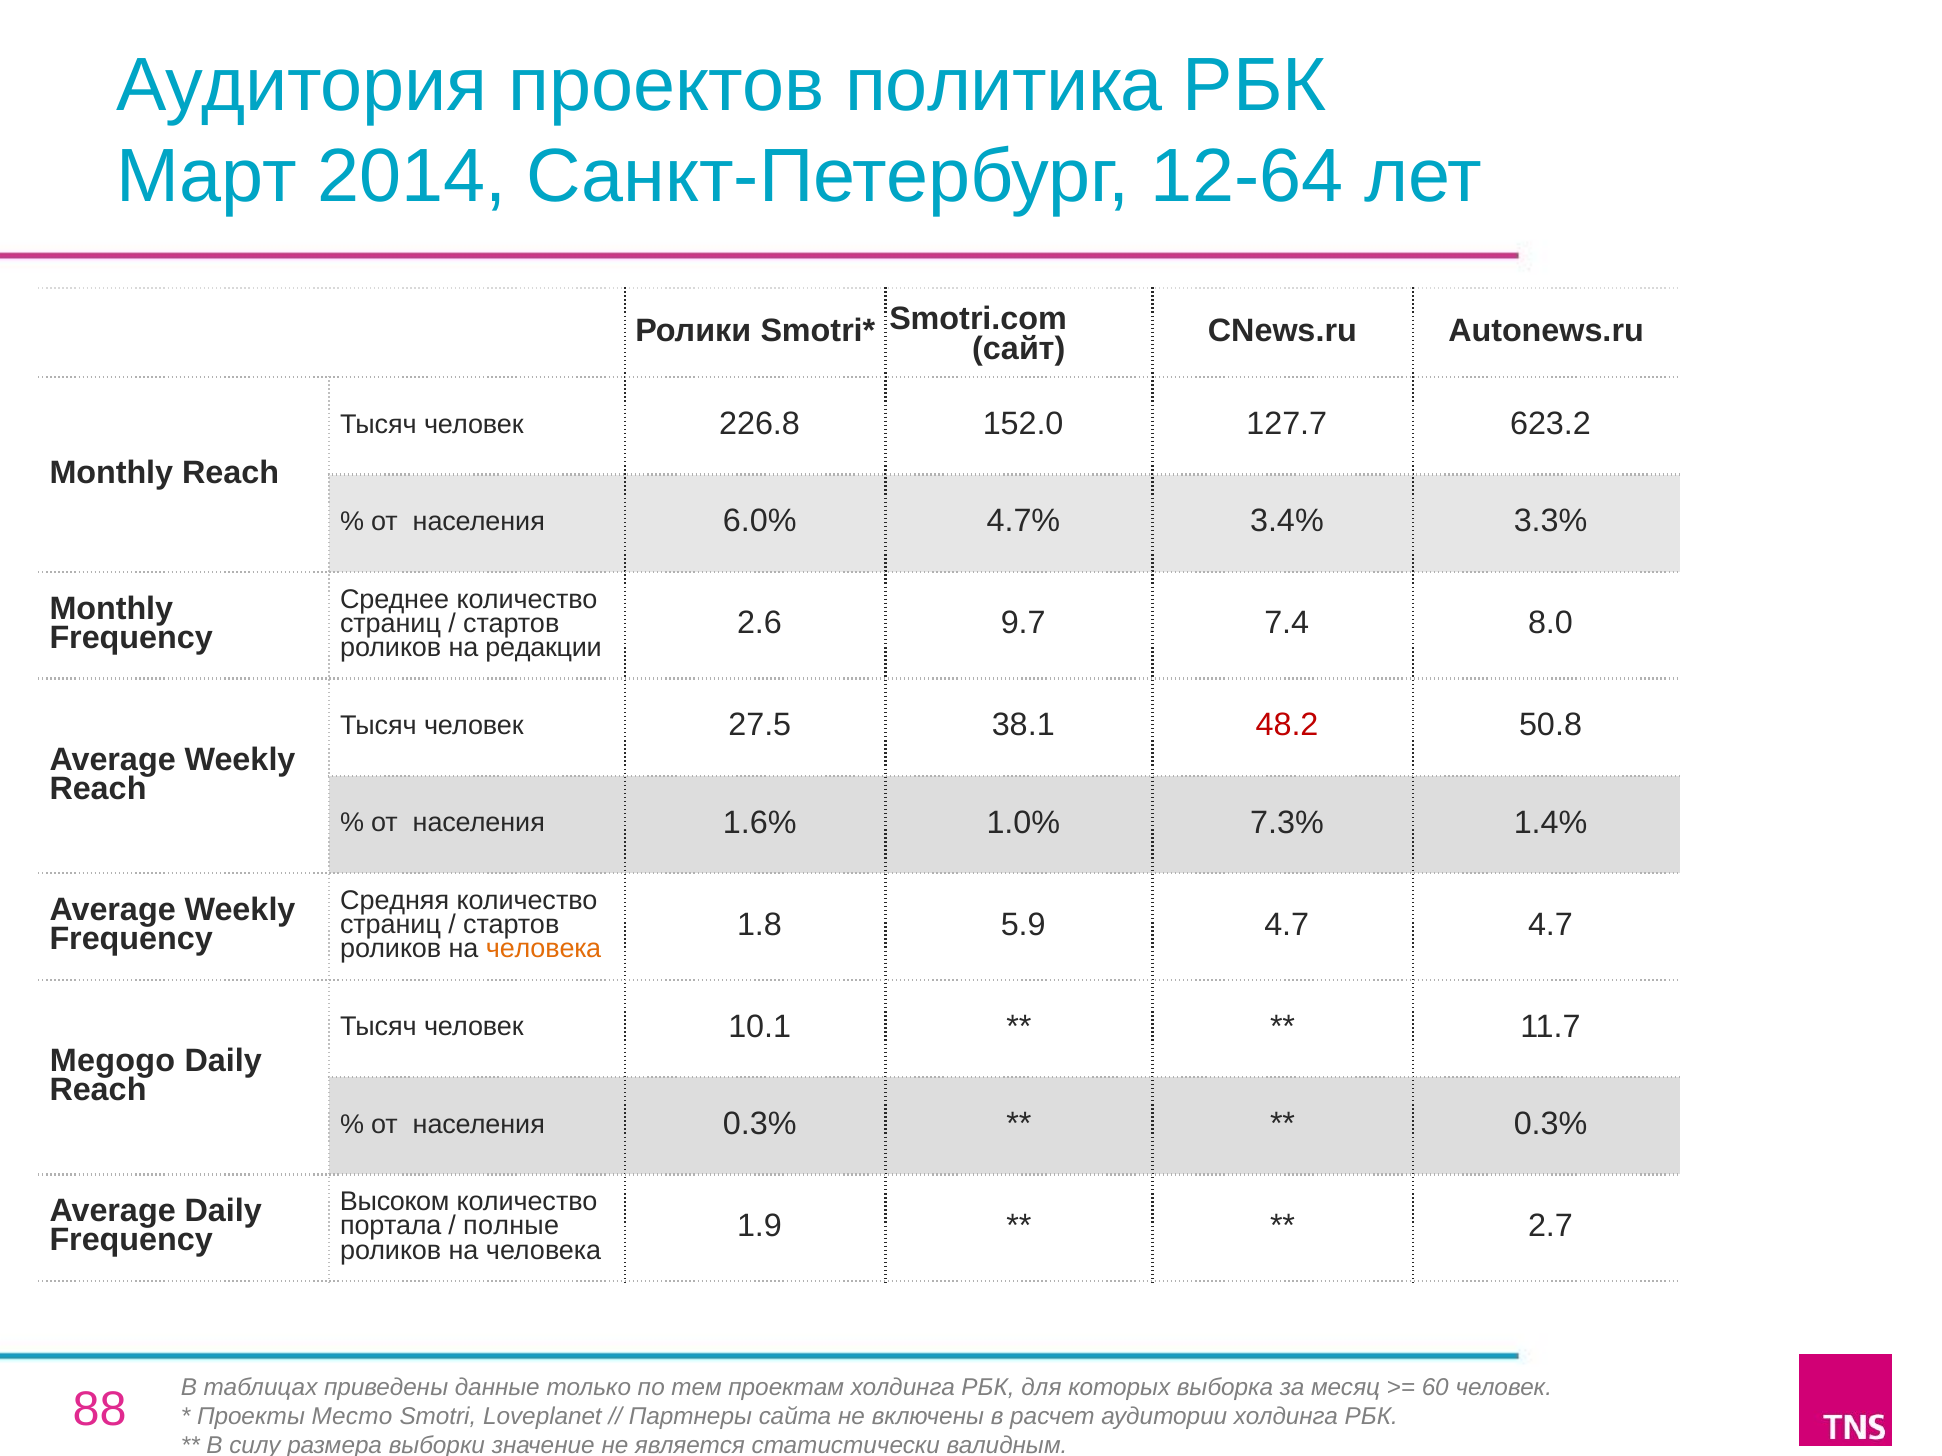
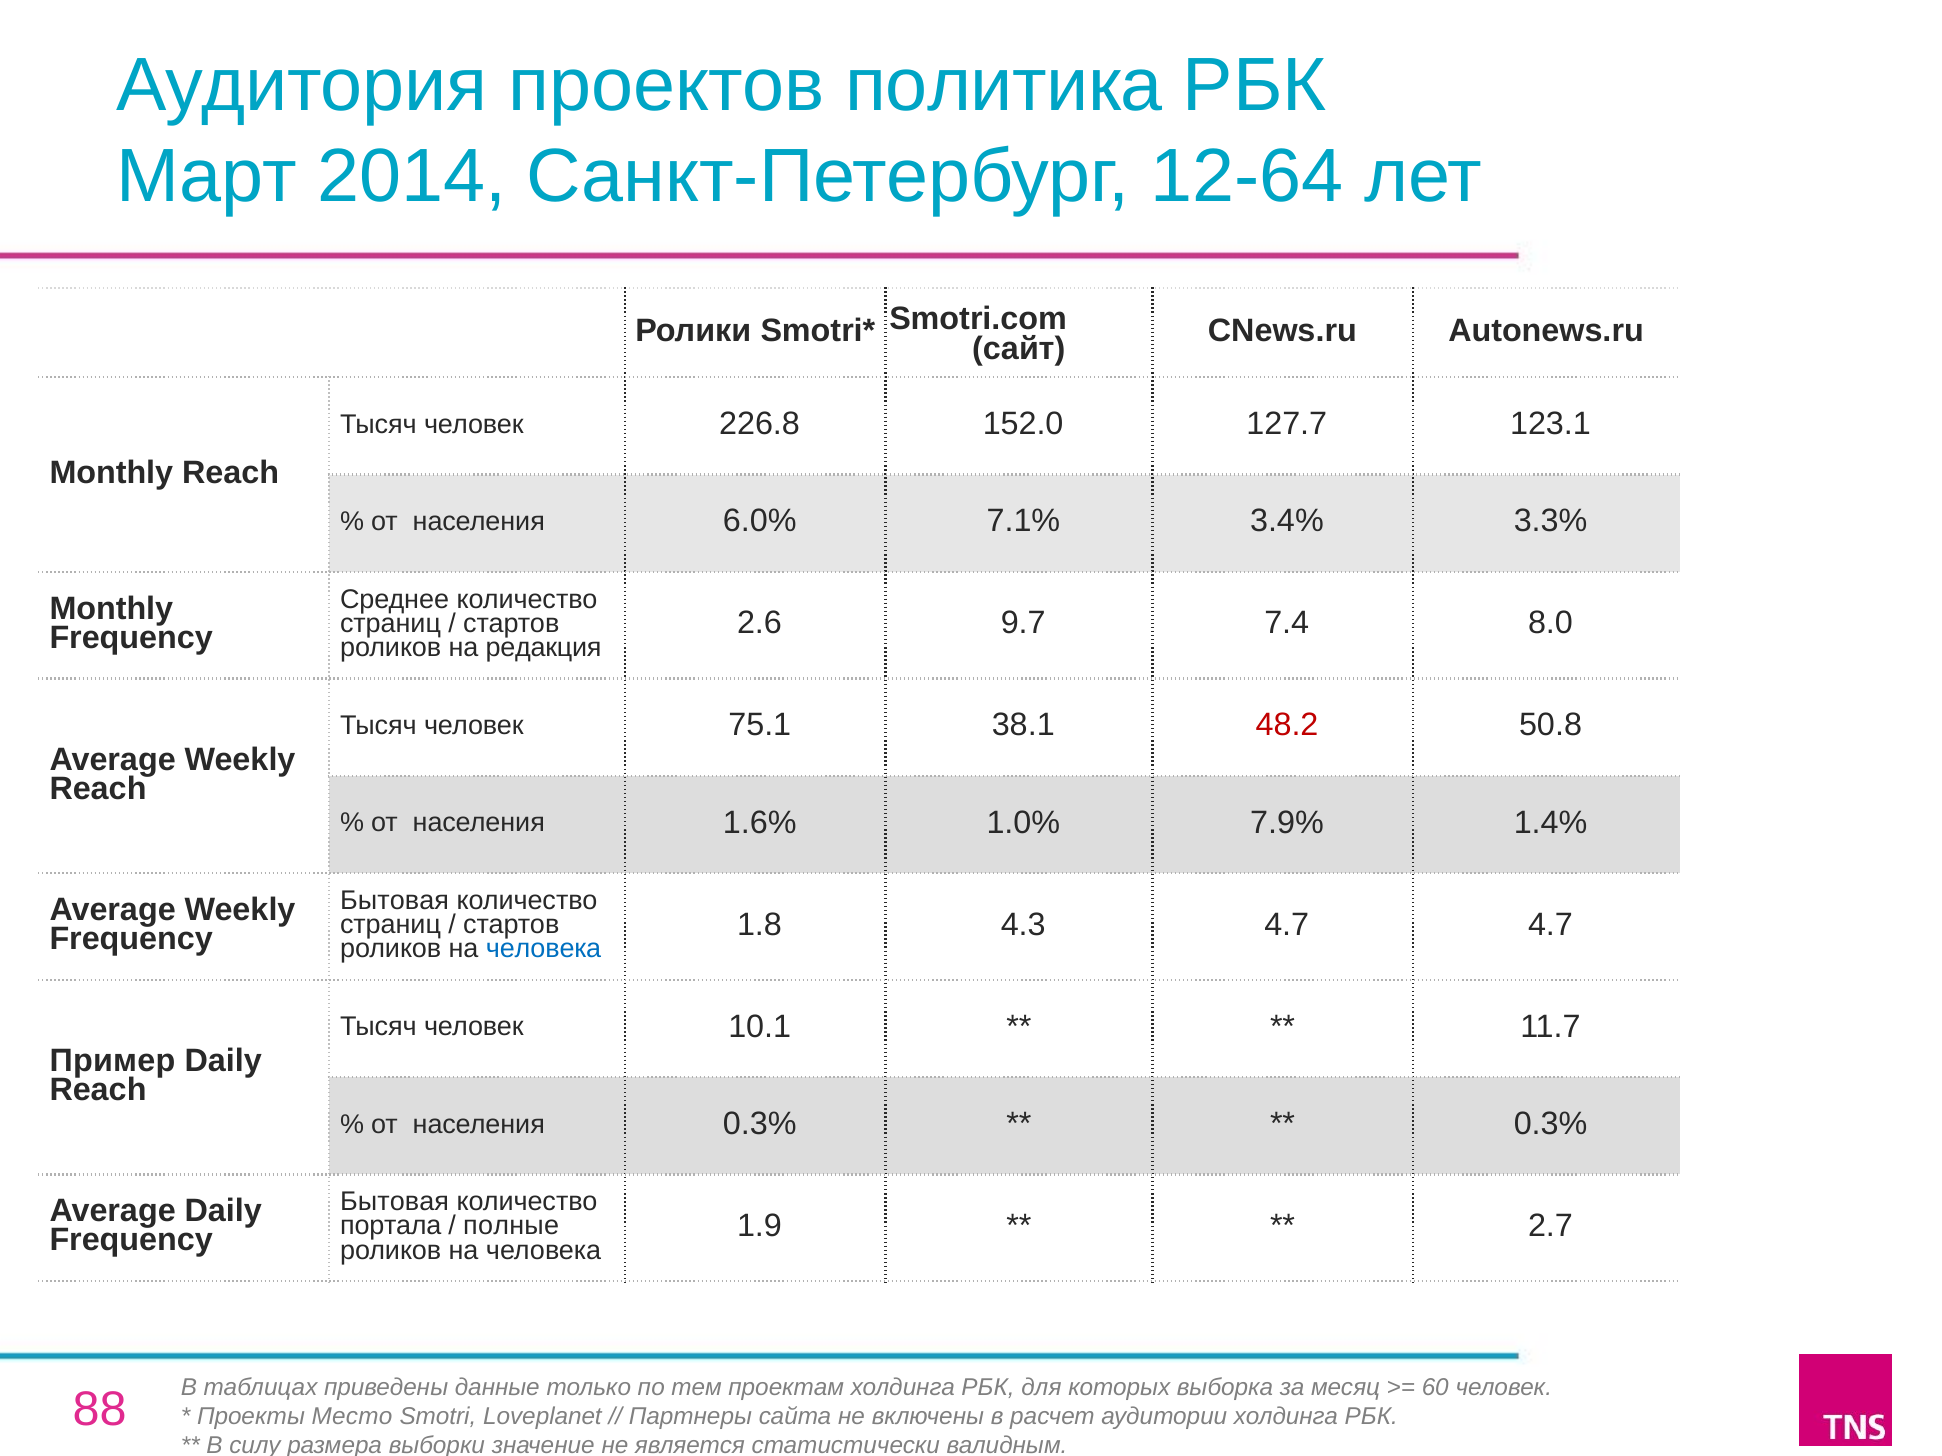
623.2: 623.2 -> 123.1 (1550, 424)
4.7%: 4.7% -> 7.1% (1023, 521)
редакции: редакции -> редакция (544, 648)
27.5: 27.5 -> 75.1 (760, 725)
7.3%: 7.3% -> 7.9% (1287, 823)
Средняя: Средняя -> Бытовая (395, 901)
5.9: 5.9 -> 4.3 (1023, 925)
человека colour: orange -> blue (543, 949)
Megogo: Megogo -> Пример (112, 1061)
Высоком: Высоком -> Бытовая (395, 1202)
